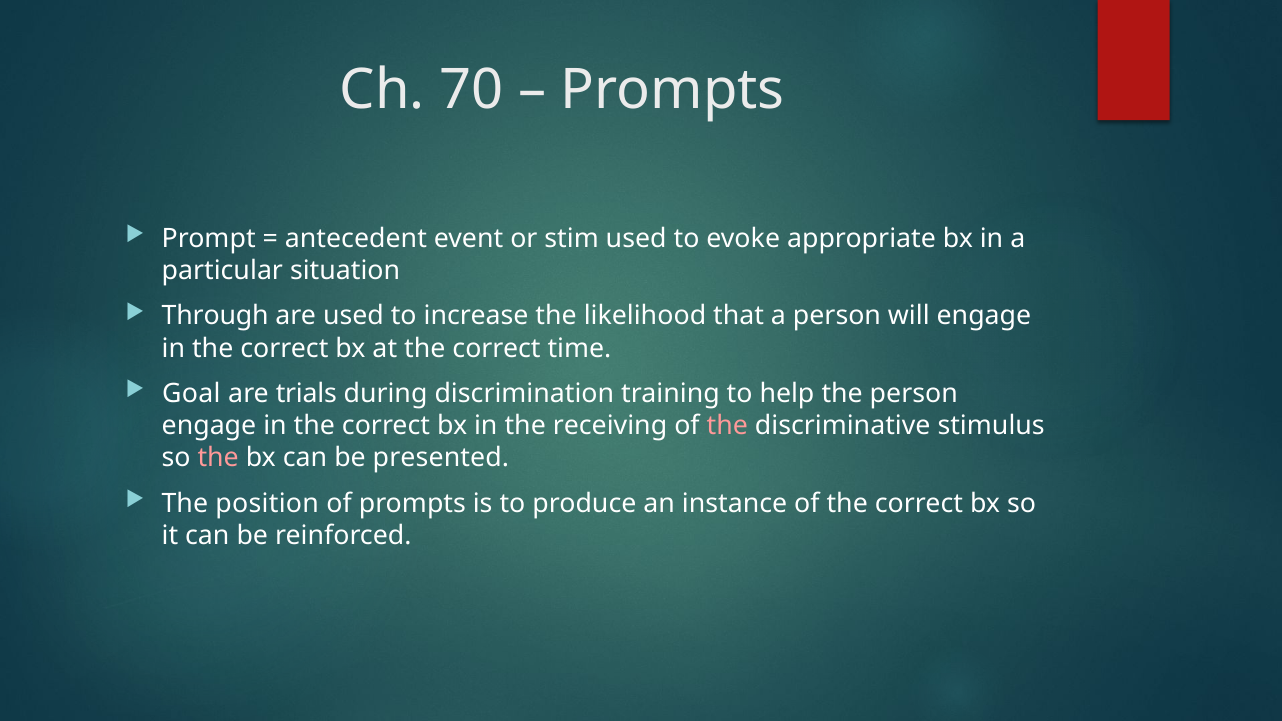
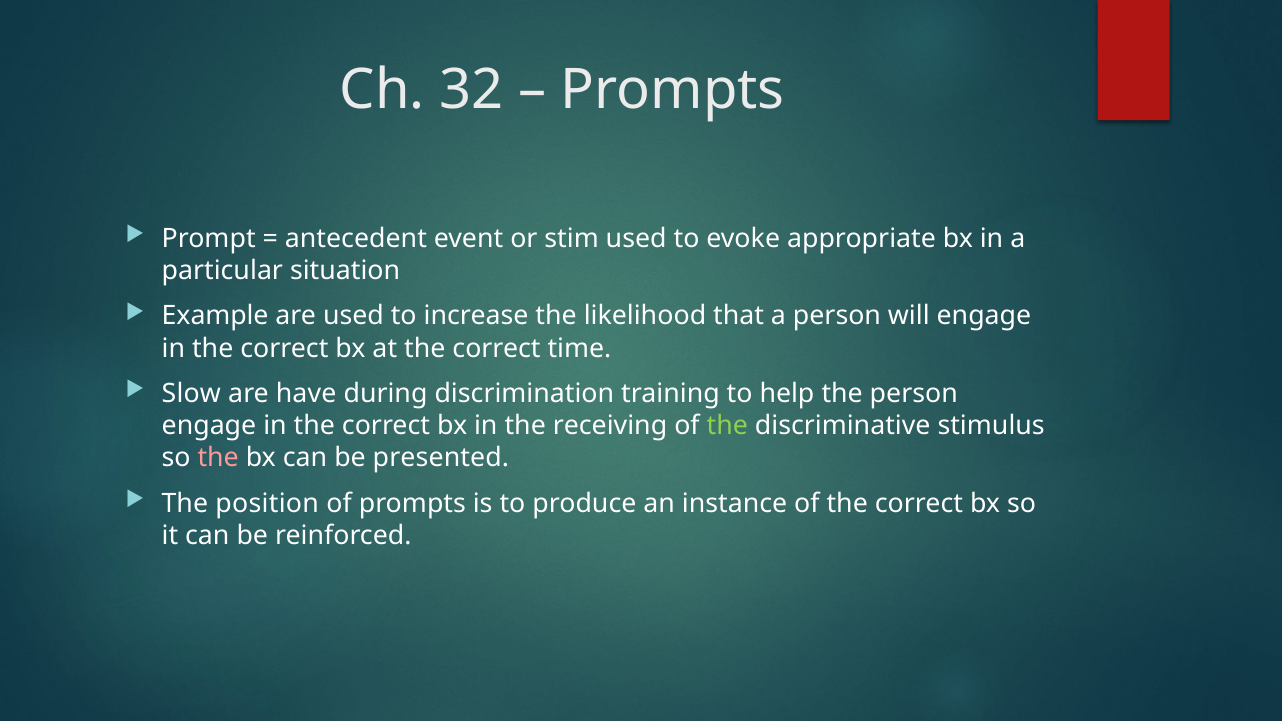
70: 70 -> 32 (472, 90)
Through: Through -> Example (215, 316)
Goal: Goal -> Slow (191, 394)
trials: trials -> have (306, 394)
the colour: pink -> light green (727, 426)
